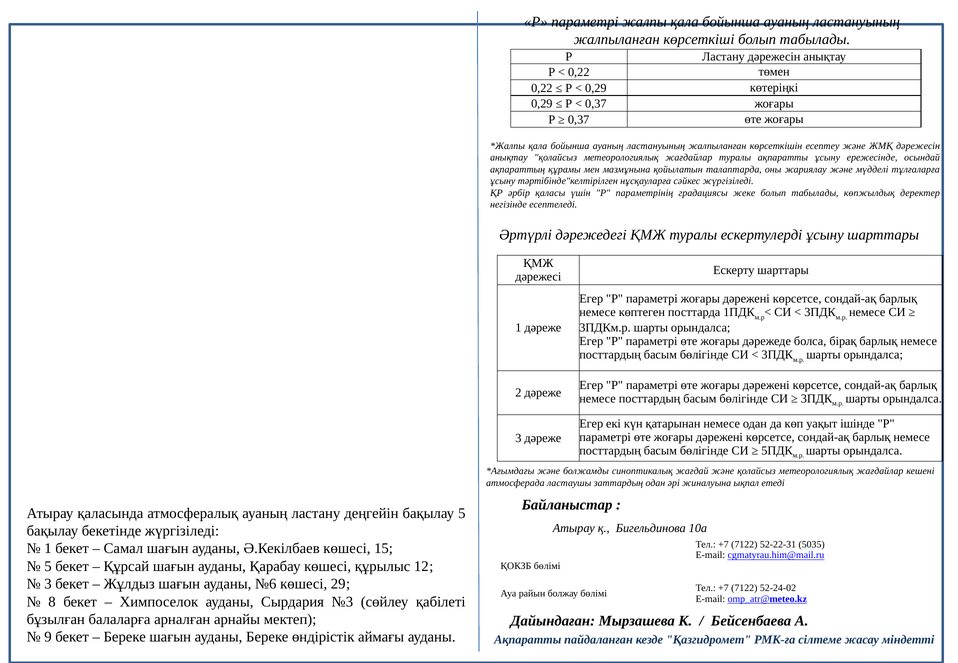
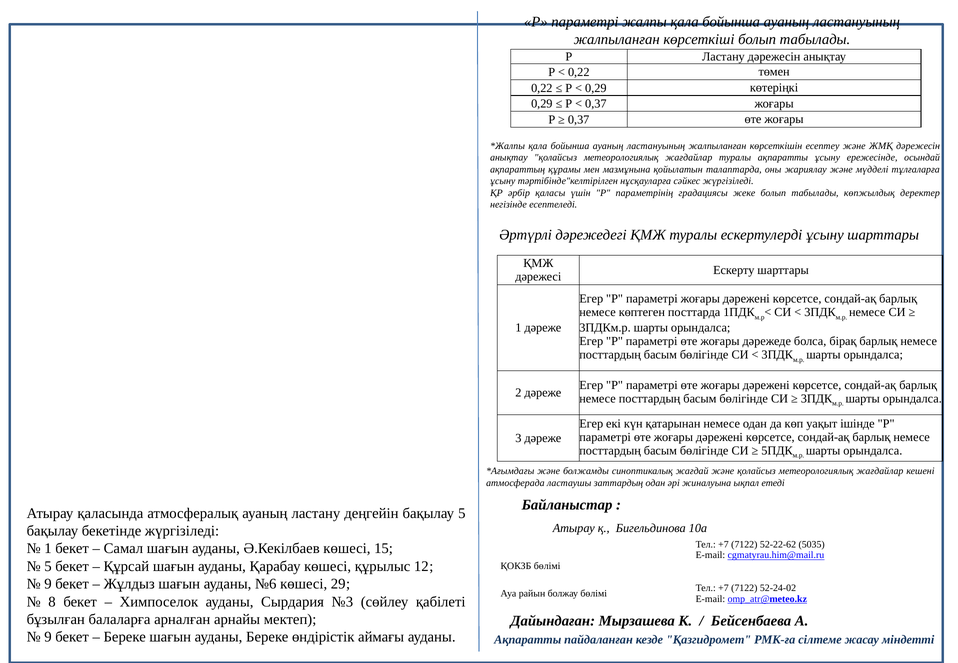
52-22-31: 52-22-31 -> 52-22-62 (778, 545)
3: 3 -> 9 (48, 584)
